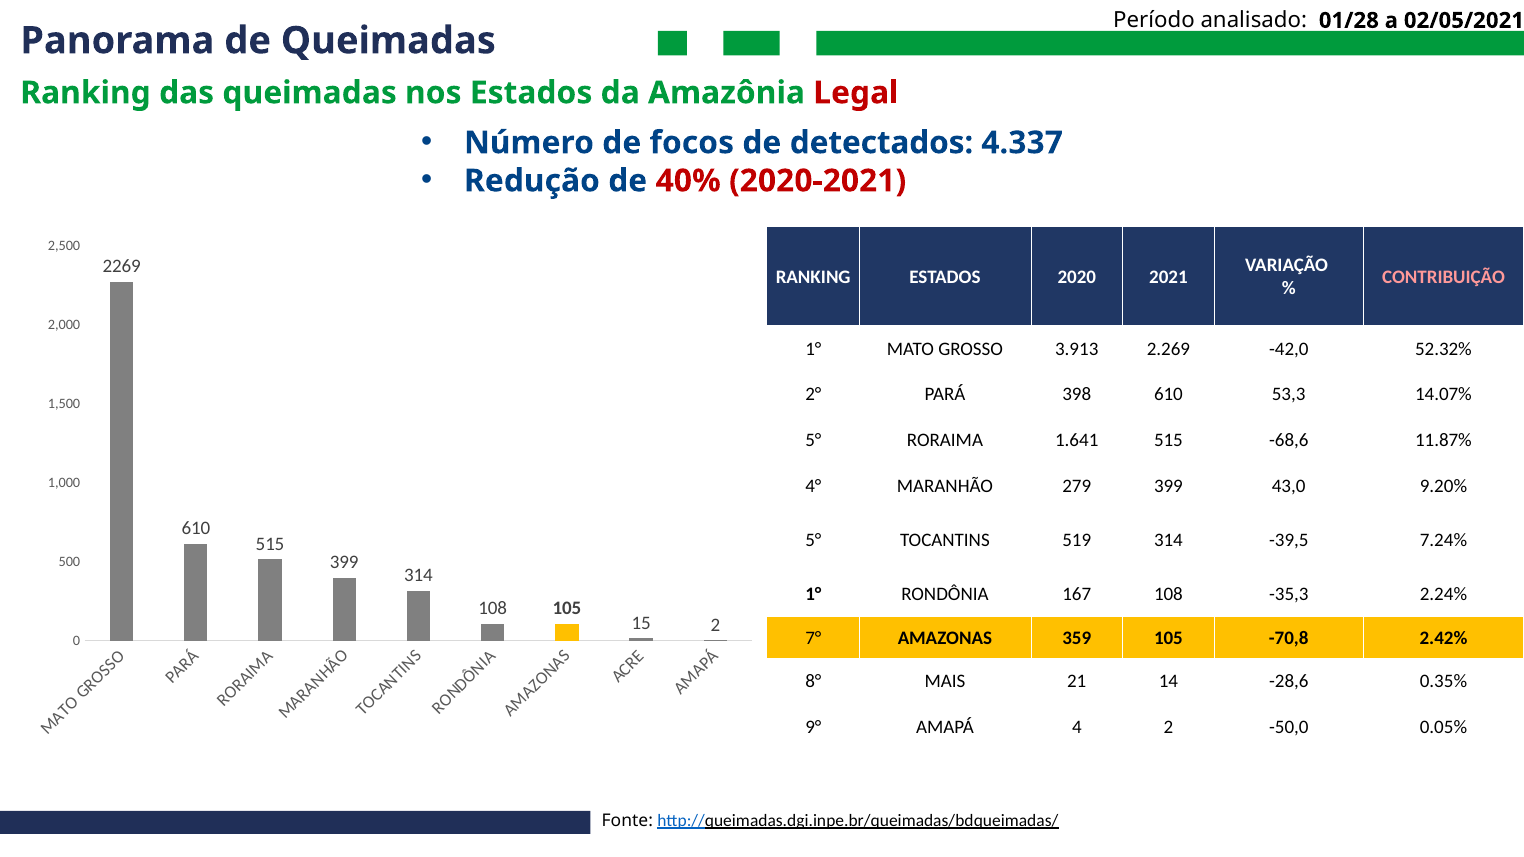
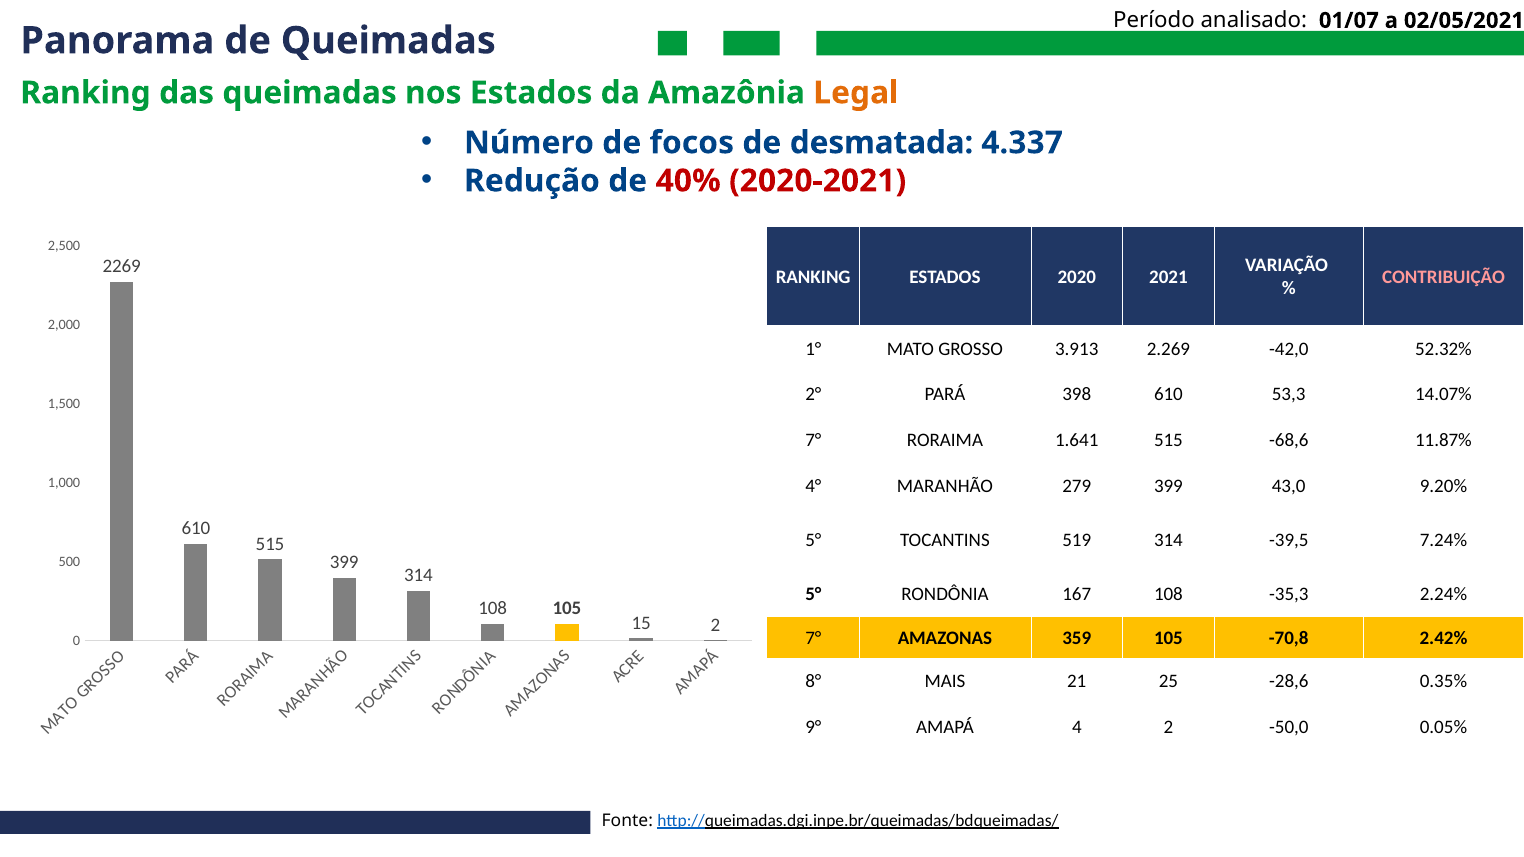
01/28: 01/28 -> 01/07 (1349, 21)
Legal colour: red -> orange (856, 93)
detectados: detectados -> desmatada (882, 143)
5°: 5° -> 7° (813, 440)
1°: 1° -> 5° (813, 595)
14: 14 -> 25 (1168, 682)
